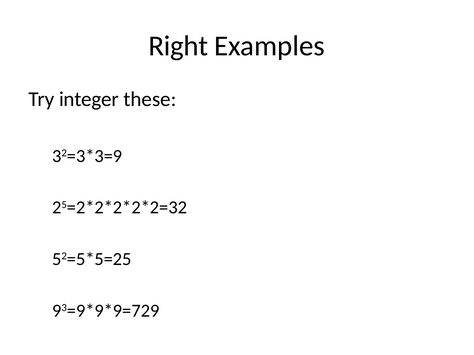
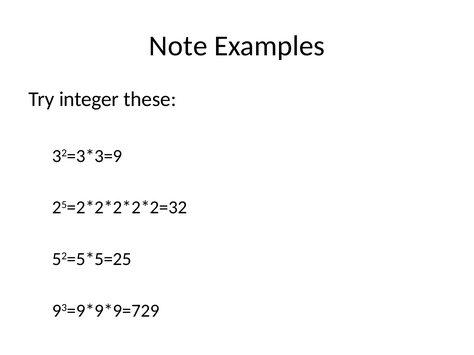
Right: Right -> Note (178, 46)
